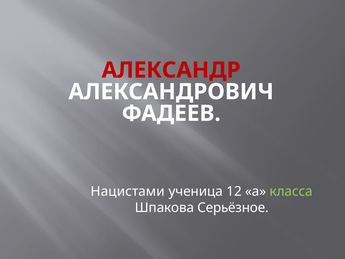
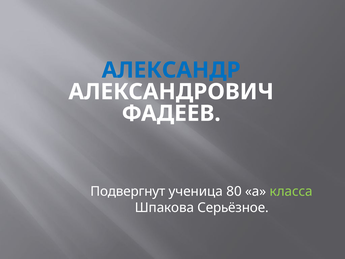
АЛЕКСАНДР colour: red -> blue (171, 70)
Нацистами: Нацистами -> Подвергнут (128, 191)
12: 12 -> 80 (234, 191)
